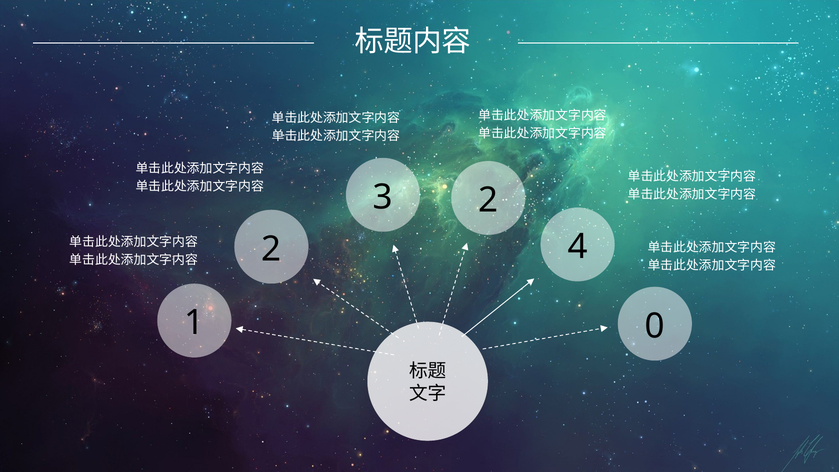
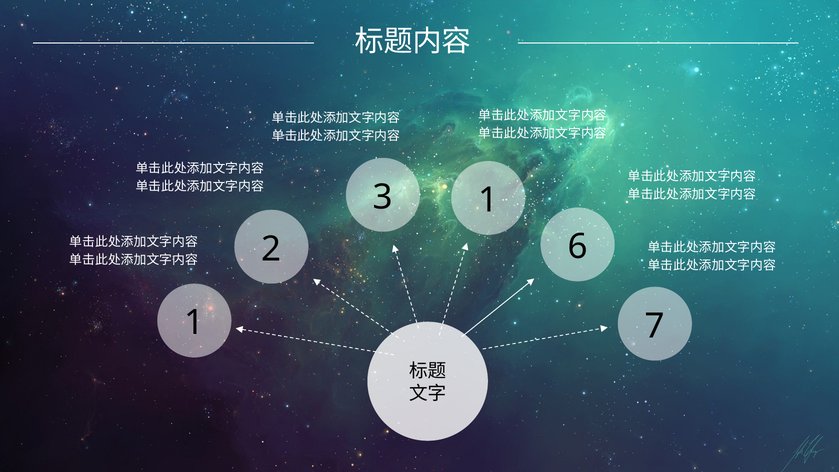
3 2: 2 -> 1 (488, 200)
4: 4 -> 6 (578, 247)
0: 0 -> 7 (655, 326)
